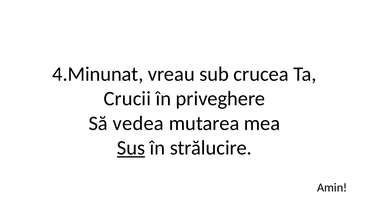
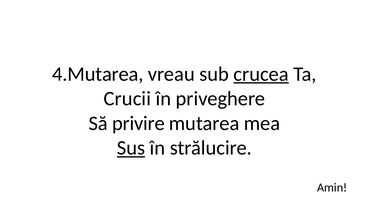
4.Minunat: 4.Minunat -> 4.Mutarea (98, 74)
crucea underline: none -> present (261, 74)
vedea: vedea -> privire (138, 123)
